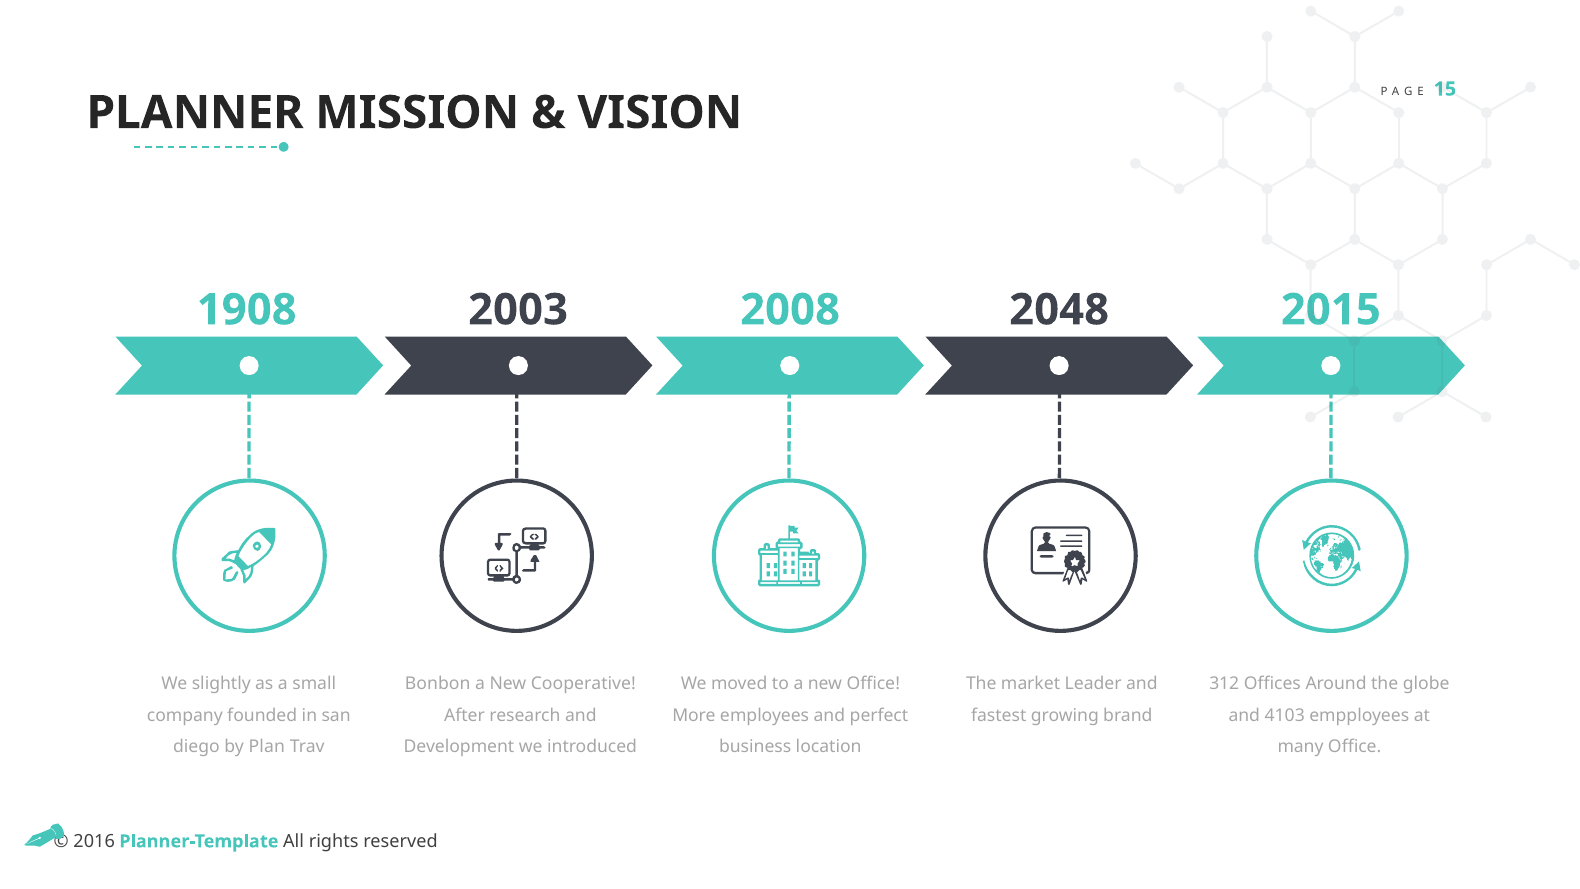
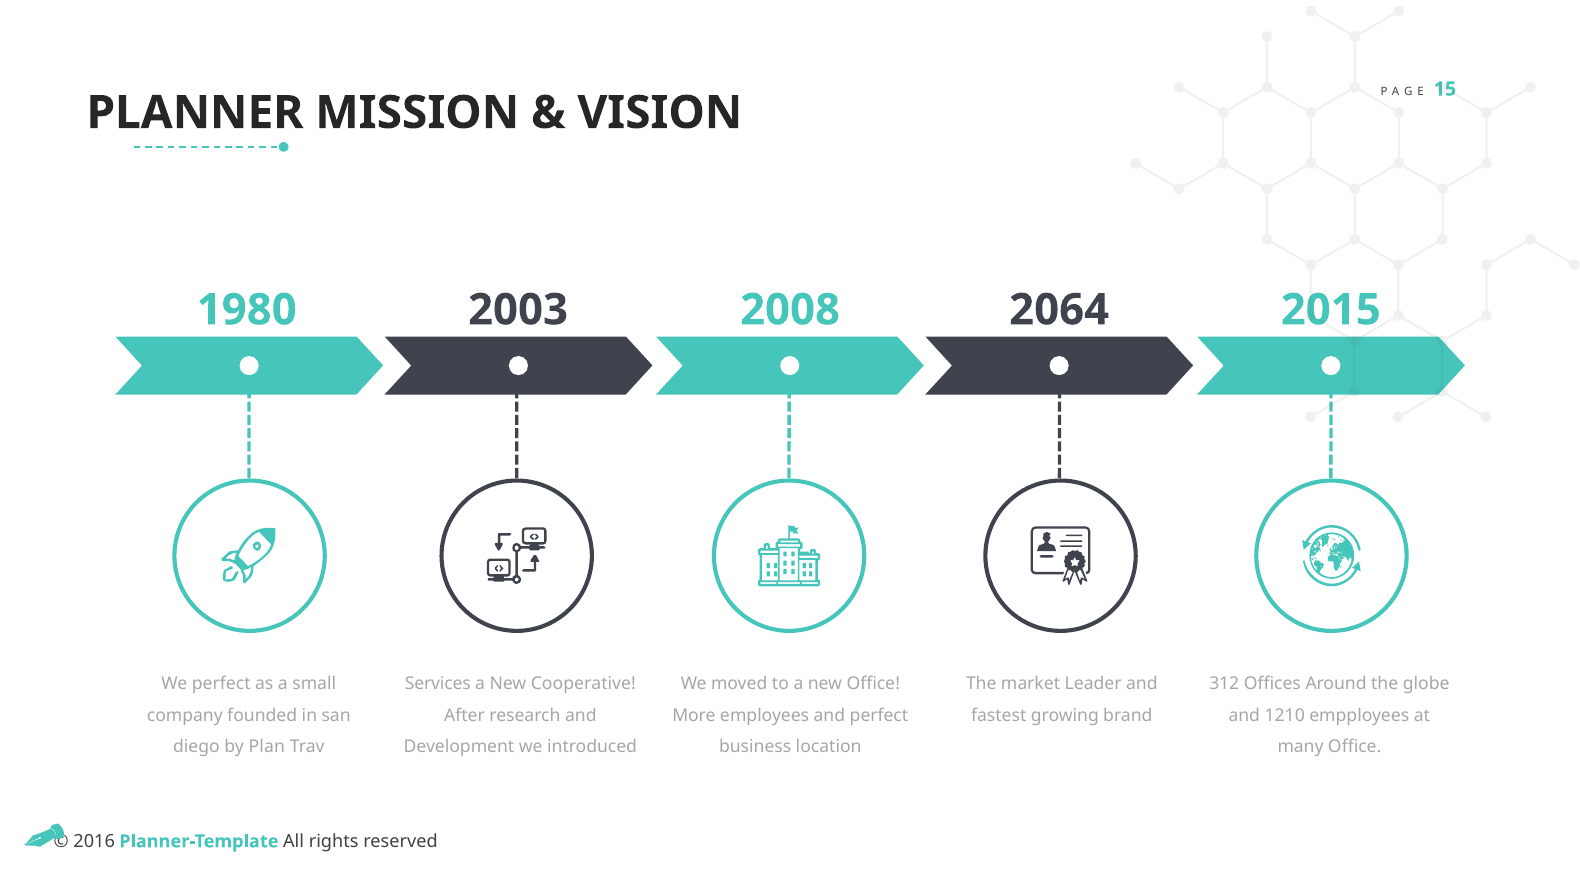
1908: 1908 -> 1980 (247, 310)
2048: 2048 -> 2064 (1059, 310)
We slightly: slightly -> perfect (221, 684)
Bonbon: Bonbon -> Services (438, 684)
4103: 4103 -> 1210 (1285, 715)
